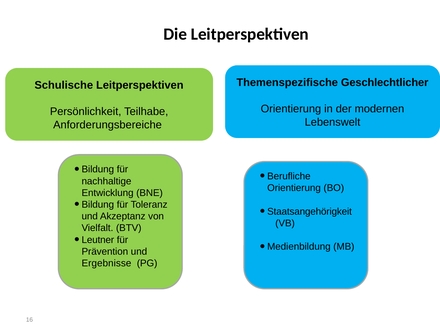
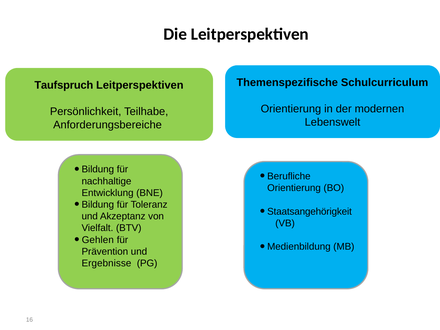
Geschlechtlicher: Geschlechtlicher -> Schulcurriculum (385, 83)
Schulische: Schulische -> Taufspruch (64, 85)
Leutner: Leutner -> Gehlen (98, 240)
